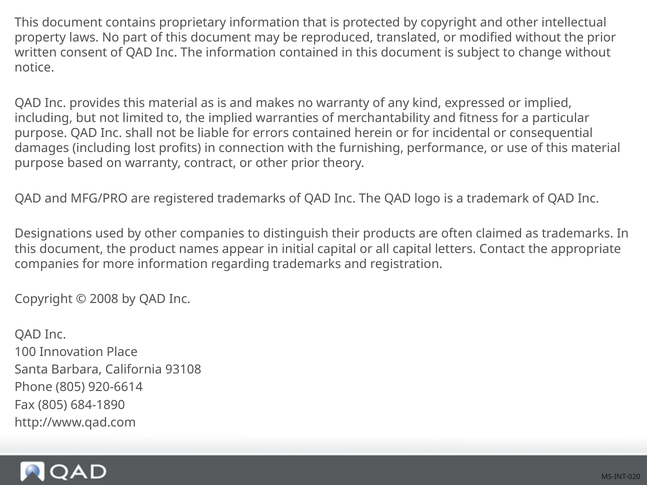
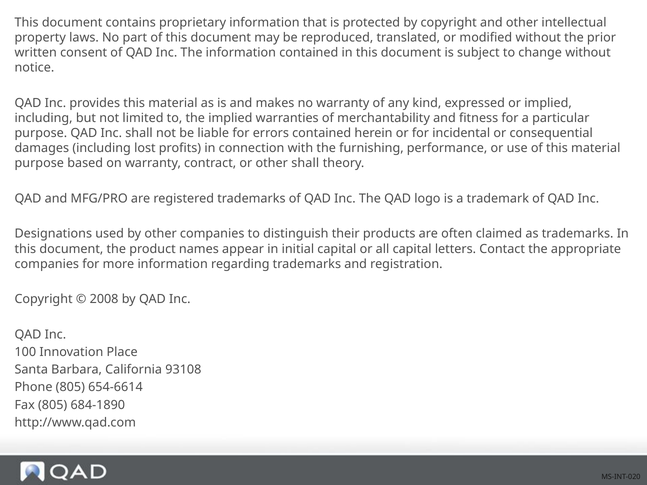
other prior: prior -> shall (305, 163)
920-6614: 920-6614 -> 654-6614 (115, 388)
